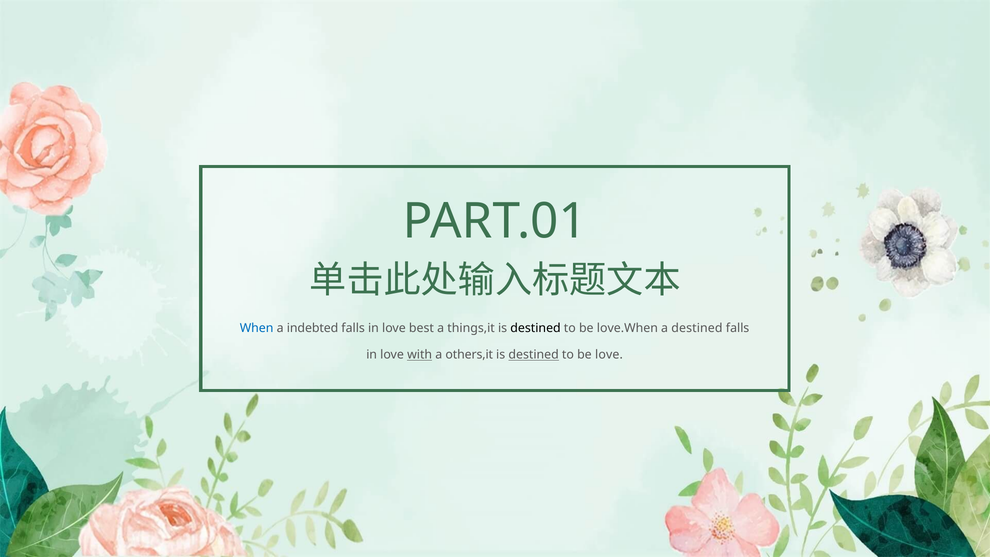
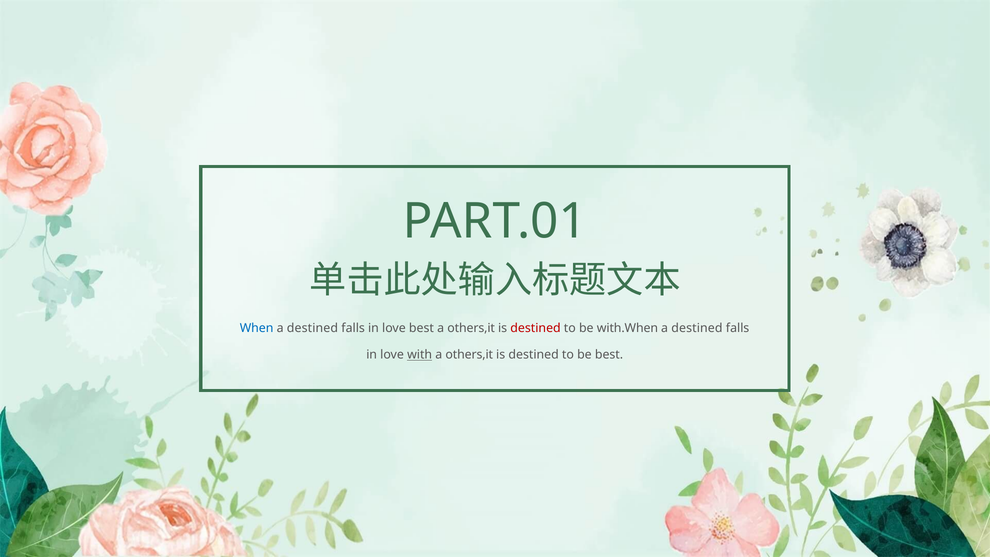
indebted: indebted -> destined (312, 328)
things,it: things,it -> others,it (471, 328)
destined colour: black -> red (536, 328)
love.When: love.When -> with.When (627, 328)
destined underline: present -> none (534, 355)
be love: love -> best (609, 355)
